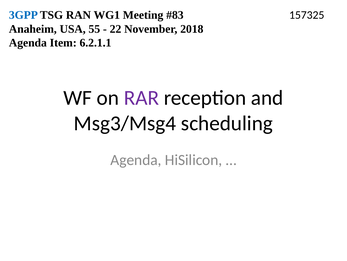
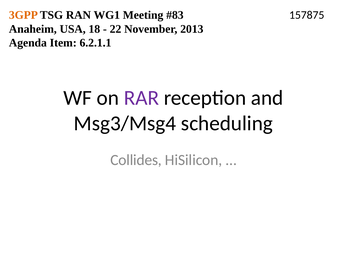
3GPP colour: blue -> orange (23, 15)
157325: 157325 -> 157875 (307, 15)
55: 55 -> 18 (94, 29)
2018: 2018 -> 2013 (192, 29)
Agenda: Agenda -> Collides (136, 160)
